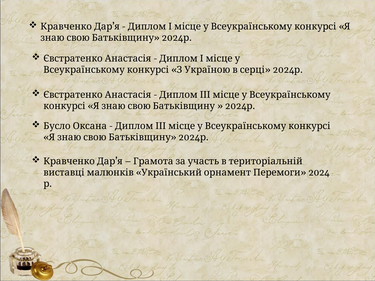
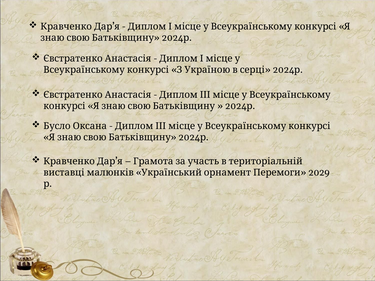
2024: 2024 -> 2029 (319, 173)
